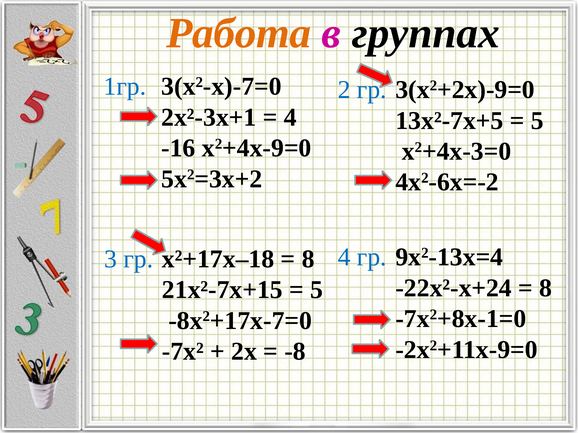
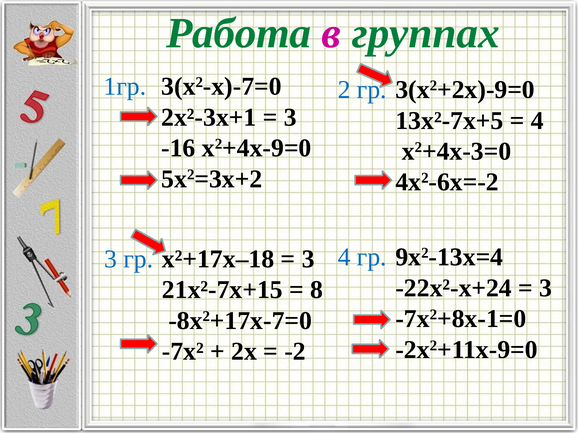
Работа colour: orange -> green (239, 33)
группах colour: black -> green (426, 33)
4: 4 -> 3 (290, 117)
5: 5 -> 4 (537, 121)
8: 8 -> 3 (308, 259)
8: 8 -> 3 (546, 288)
5: 5 -> 8 (317, 290)
-8: -8 -> -2 (295, 352)
